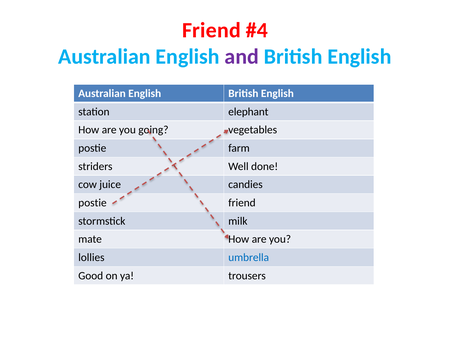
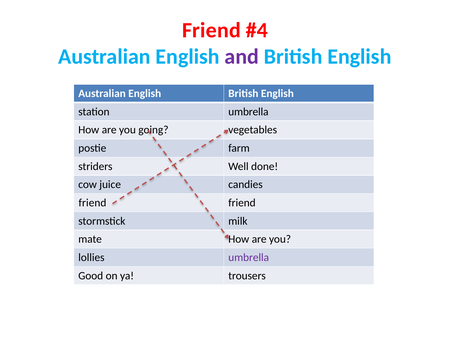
station elephant: elephant -> umbrella (248, 112)
postie: postie -> friend (92, 203)
umbrella colour: blue -> purple (249, 258)
